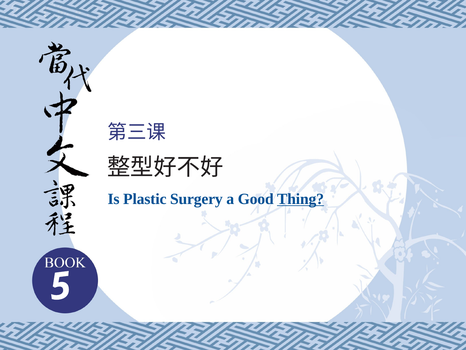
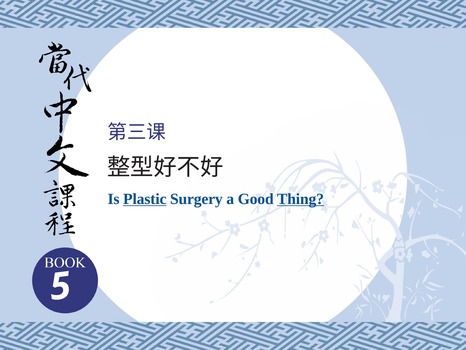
Plastic underline: none -> present (145, 199)
